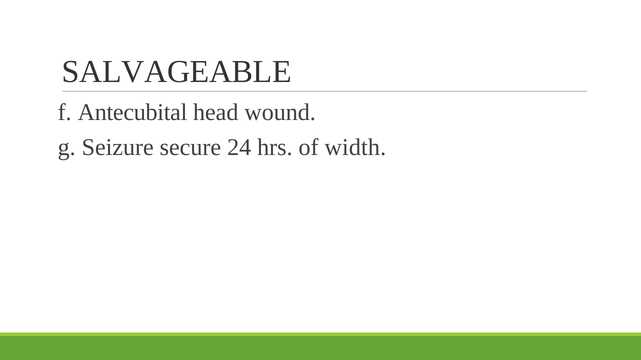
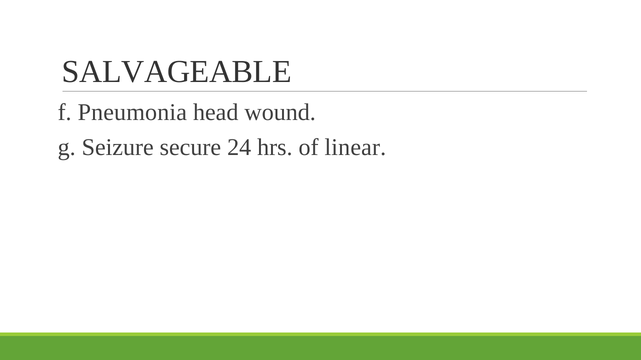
Antecubital: Antecubital -> Pneumonia (132, 112)
width: width -> linear (355, 148)
